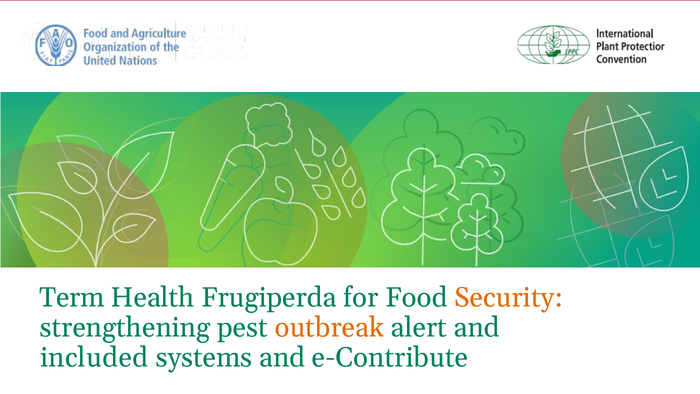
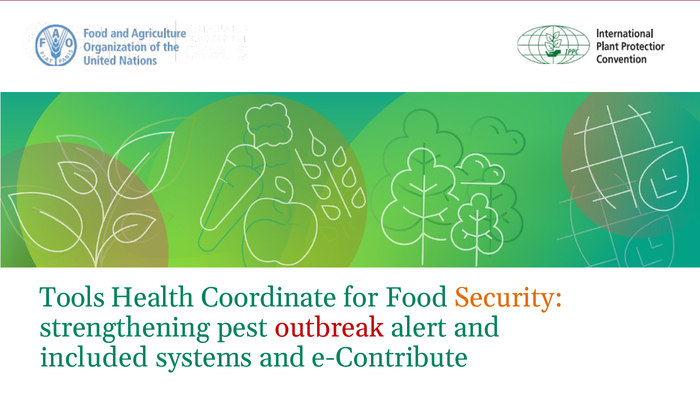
Term: Term -> Tools (72, 297)
Frugiperda: Frugiperda -> Coordinate (269, 297)
outbreak colour: orange -> red (329, 327)
